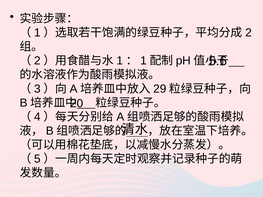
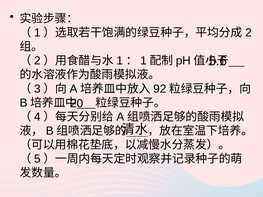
29: 29 -> 92 (160, 89)
